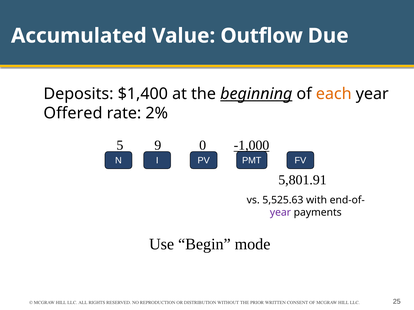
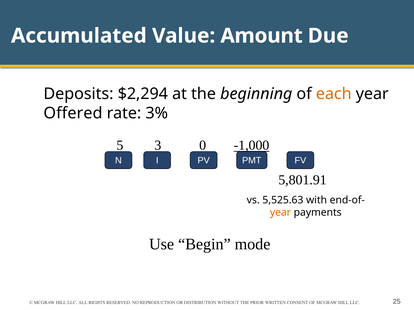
Outflow: Outflow -> Amount (262, 36)
$1,400: $1,400 -> $2,294 (143, 94)
beginning underline: present -> none (256, 94)
2%: 2% -> 3% (157, 114)
9: 9 -> 3 (158, 146)
year colour: purple -> orange (280, 213)
